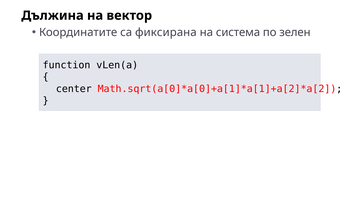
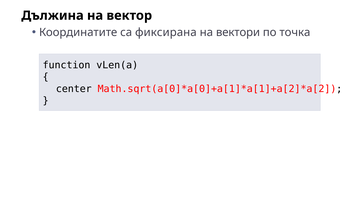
система: система -> вектори (238, 32)
зелен: зелен -> точка (295, 32)
